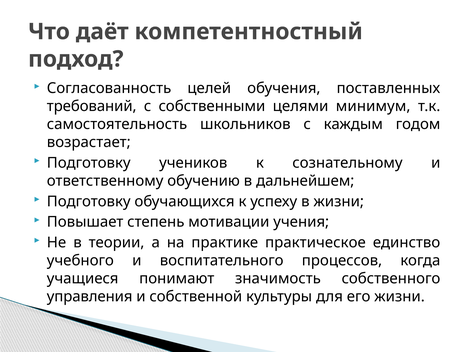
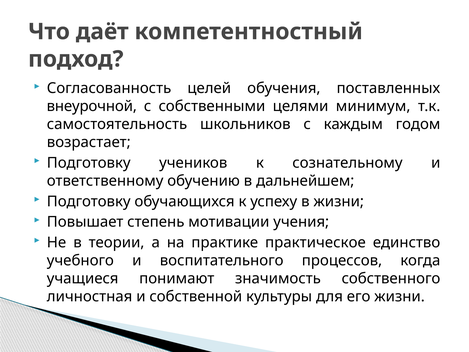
требований: требований -> внеурочной (92, 106)
управления: управления -> личностная (90, 296)
